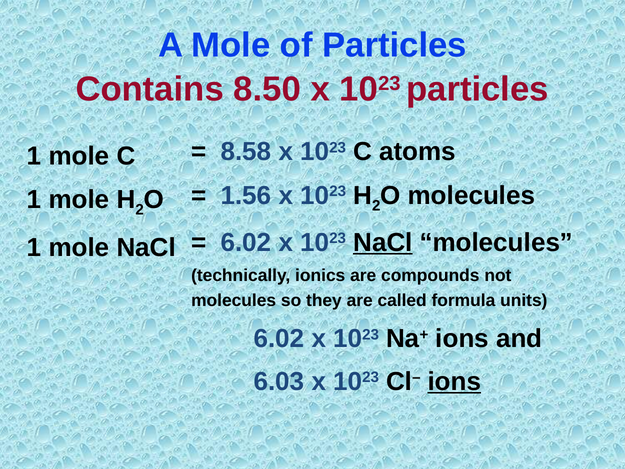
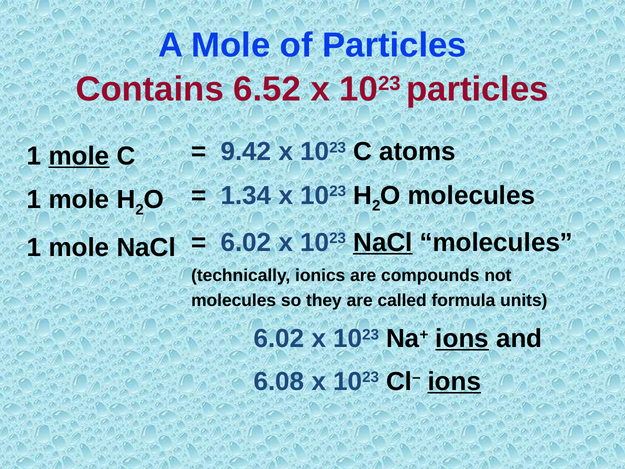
8.50: 8.50 -> 6.52 (267, 89)
8.58: 8.58 -> 9.42 (246, 152)
mole underline: none -> present (79, 156)
1.56: 1.56 -> 1.34 (246, 195)
ions underline: none -> present (462, 339)
6.03: 6.03 -> 6.08 (279, 381)
